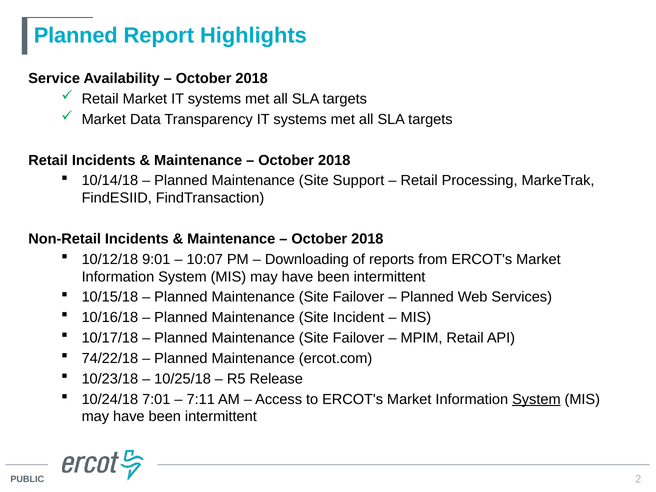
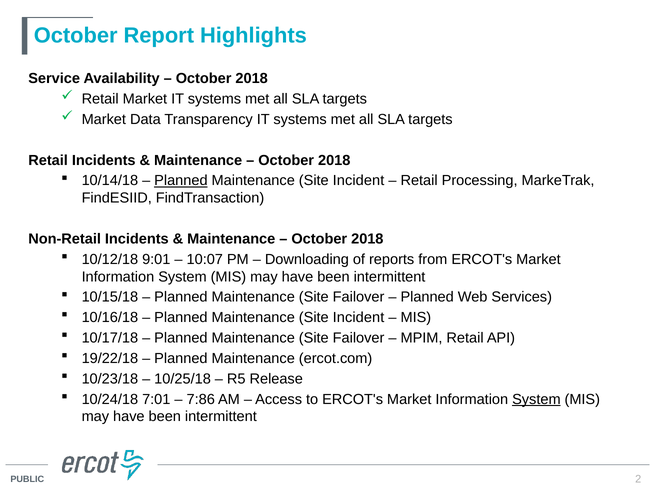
Planned: Planned -> October (76, 35)
Planned underline: none -> present (181, 181)
Support: Support -> Incident (359, 181)
74/22/18: 74/22/18 -> 19/22/18 (110, 358)
7:11: 7:11 -> 7:86 (201, 399)
